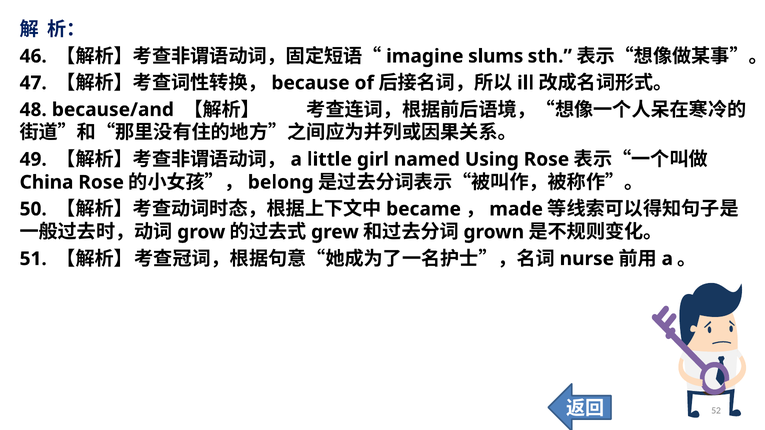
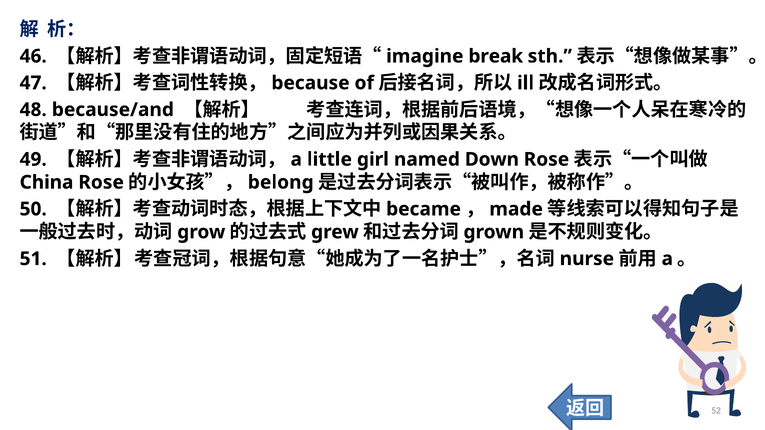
slums: slums -> break (496, 56)
Using: Using -> Down (492, 160)
